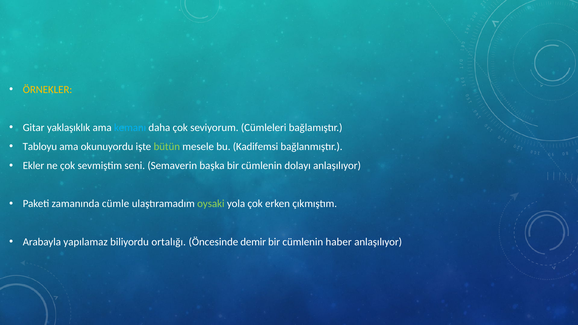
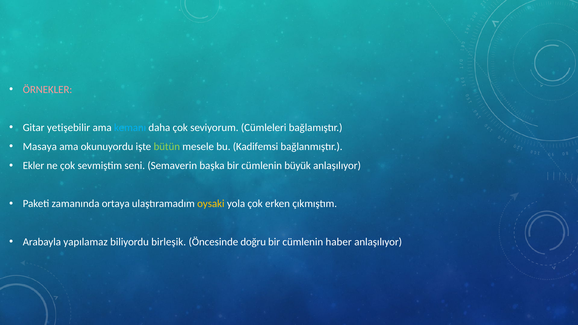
ÖRNEKLER colour: yellow -> pink (48, 90)
yaklaşıklık: yaklaşıklık -> yetişebilir (69, 128)
Tabloyu: Tabloyu -> Masaya (40, 147)
dolayı: dolayı -> büyük (298, 166)
cümle: cümle -> ortaya (116, 204)
oysaki colour: light green -> yellow (211, 204)
ortalığı: ortalığı -> birleşik (169, 242)
demir: demir -> doğru (253, 242)
